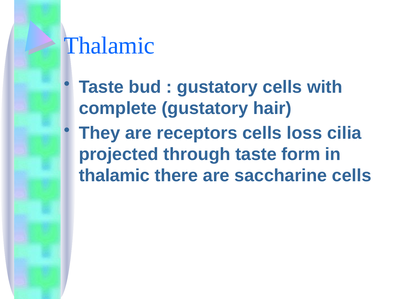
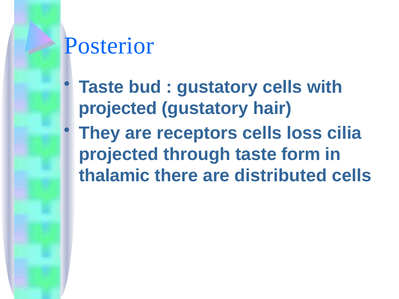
Thalamic: Thalamic -> Posterior (109, 46)
complete: complete -> projected (118, 108)
saccharine: saccharine -> distributed (281, 176)
